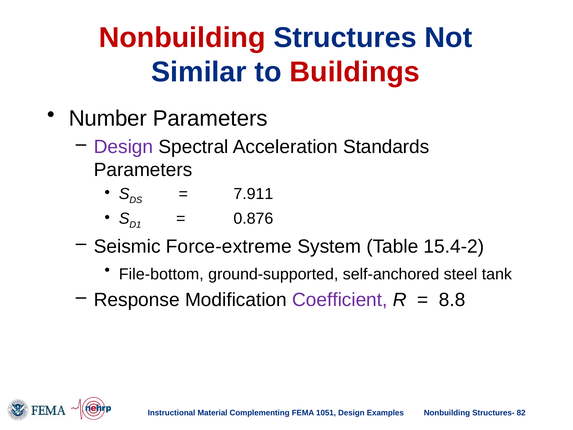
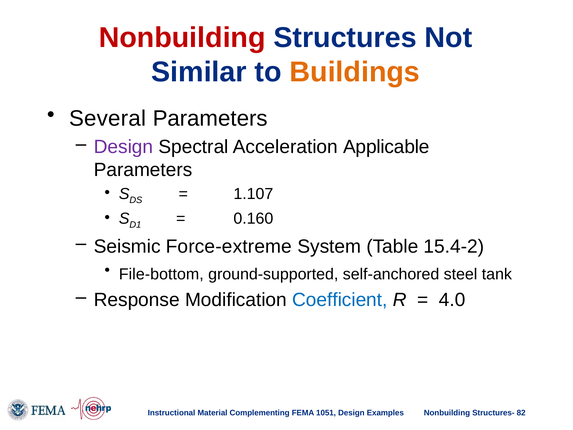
Buildings colour: red -> orange (355, 72)
Number: Number -> Several (108, 118)
Standards: Standards -> Applicable (386, 147)
7.911: 7.911 -> 1.107 (253, 194)
0.876: 0.876 -> 0.160 (253, 219)
Coefficient colour: purple -> blue (340, 300)
8.8: 8.8 -> 4.0 (452, 300)
